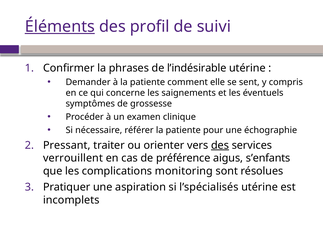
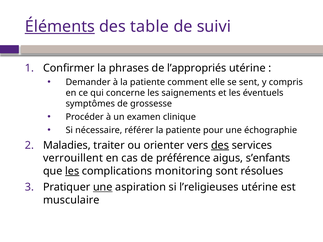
profil: profil -> table (150, 27)
l’indésirable: l’indésirable -> l’appropriés (197, 68)
Pressant: Pressant -> Maladies (67, 145)
les underline: none -> present (72, 171)
une underline: none -> present (103, 187)
l’spécialisés: l’spécialisés -> l’religieuses (209, 187)
incomplets: incomplets -> musculaire (71, 200)
